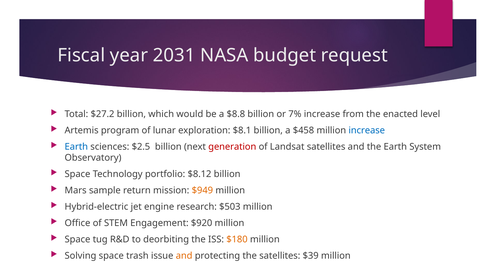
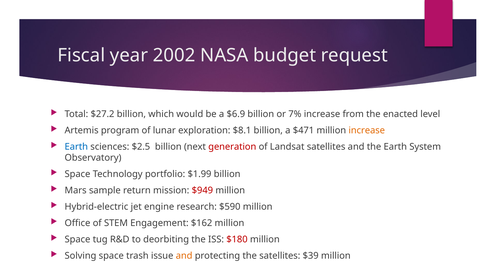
2031: 2031 -> 2002 (174, 55)
$8.8: $8.8 -> $6.9 (236, 114)
$458: $458 -> $471 (303, 130)
increase colour: blue -> orange (367, 130)
$8.12: $8.12 -> $1.99 (200, 174)
$949 colour: orange -> red (202, 190)
$503: $503 -> $590 (230, 207)
$920: $920 -> $162 (202, 223)
$180 colour: orange -> red (237, 239)
